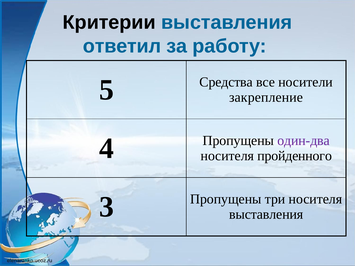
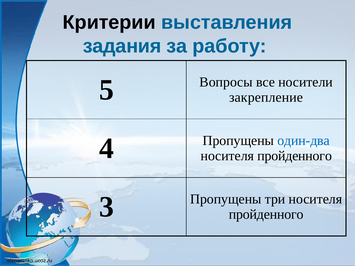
ответил: ответил -> задания (122, 46)
Средства: Средства -> Вопросы (226, 82)
один-два colour: purple -> blue (304, 141)
выставления: выставления -> пройденного (266, 215)
